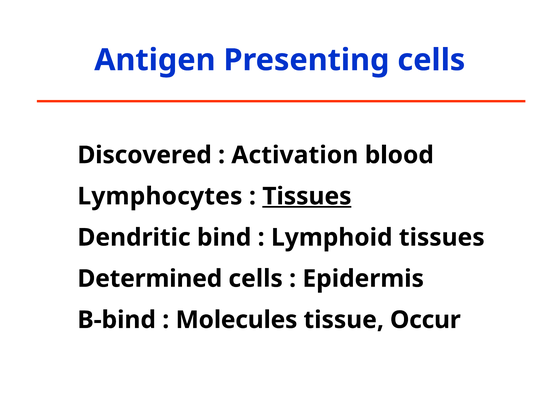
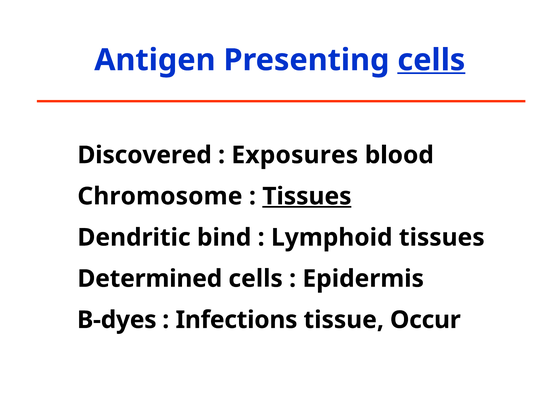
cells underline: none -> present (431, 60)
Activation: Activation -> Exposures (295, 155)
Lymphocytes: Lymphocytes -> Chromosome (160, 197)
B-bind: B-bind -> B-dyes (117, 320)
Molecules: Molecules -> Infections (237, 320)
